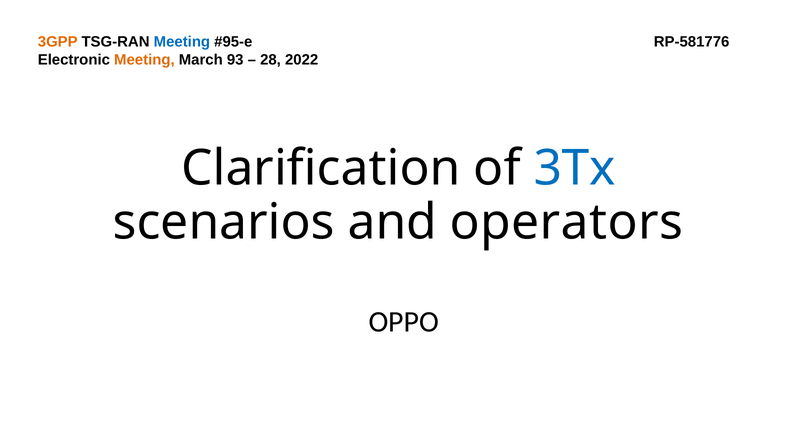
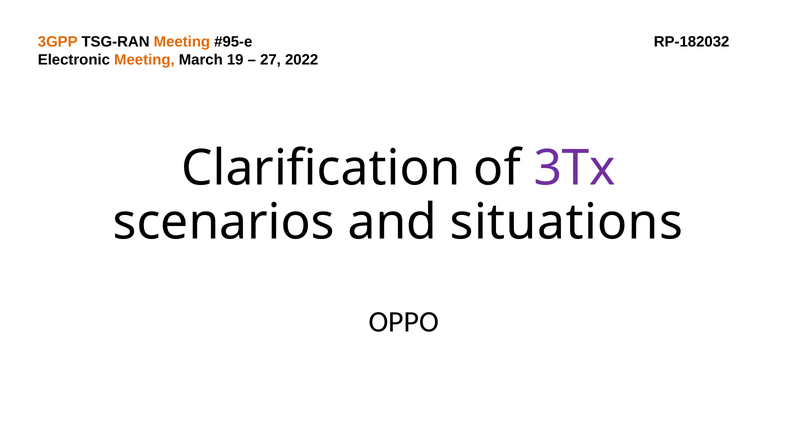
Meeting colour: blue -> orange (182, 42)
RP-581776: RP-581776 -> RP-182032 (692, 42)
93: 93 -> 19 (235, 60)
28: 28 -> 27 (270, 60)
3Tx colour: blue -> purple (575, 168)
operators: operators -> situations (566, 222)
